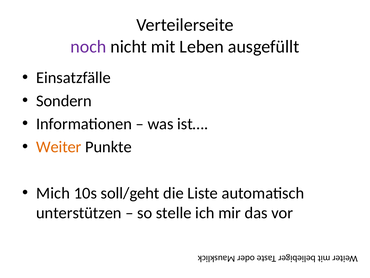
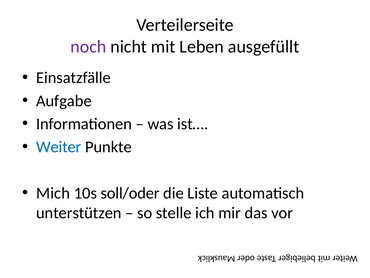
Sondern: Sondern -> Aufgabe (64, 101)
Weiter colour: orange -> blue (59, 147)
soll/geht: soll/geht -> soll/oder (130, 193)
